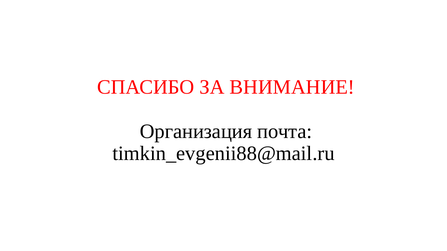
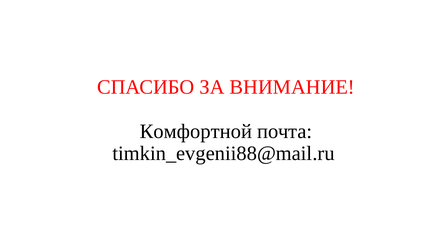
Организация: Организация -> Комфортной (196, 132)
